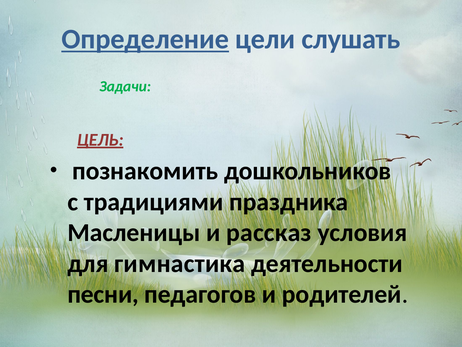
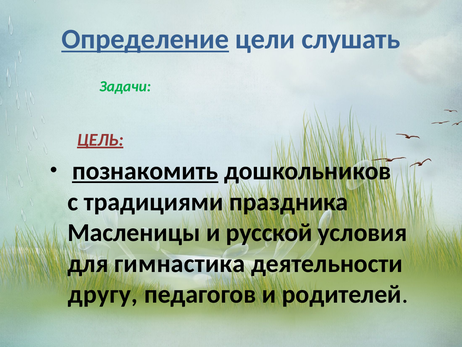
познакомить underline: none -> present (145, 171)
рассказ: рассказ -> русской (269, 232)
песни: песни -> другу (103, 294)
